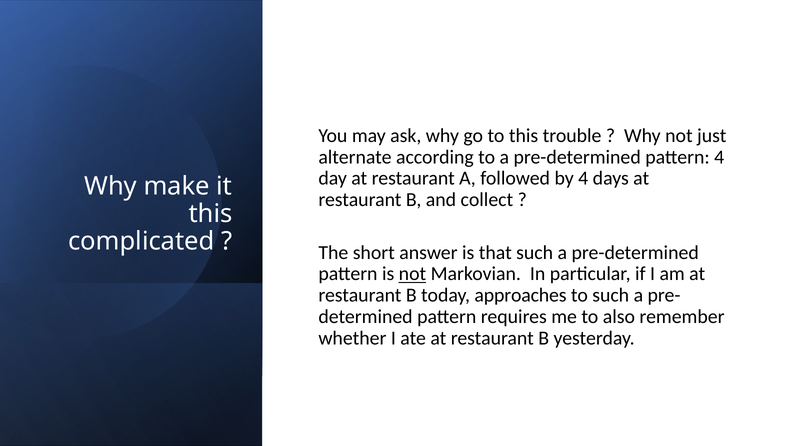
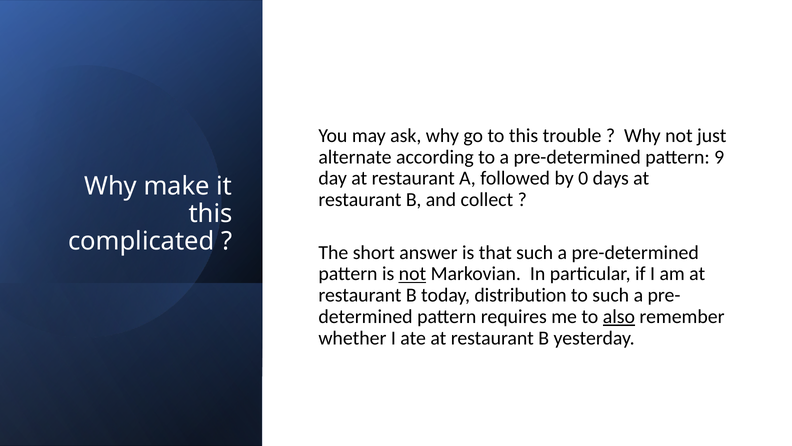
pattern 4: 4 -> 9 (719, 157)
by 4: 4 -> 0 (583, 178)
approaches: approaches -> distribution (520, 295)
also underline: none -> present (619, 316)
